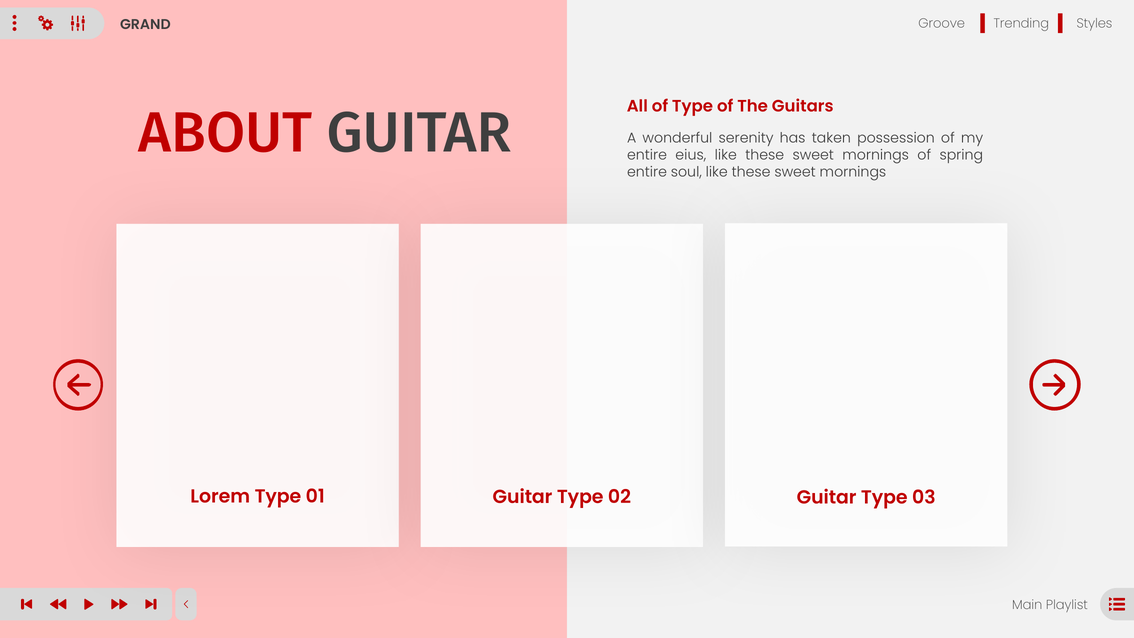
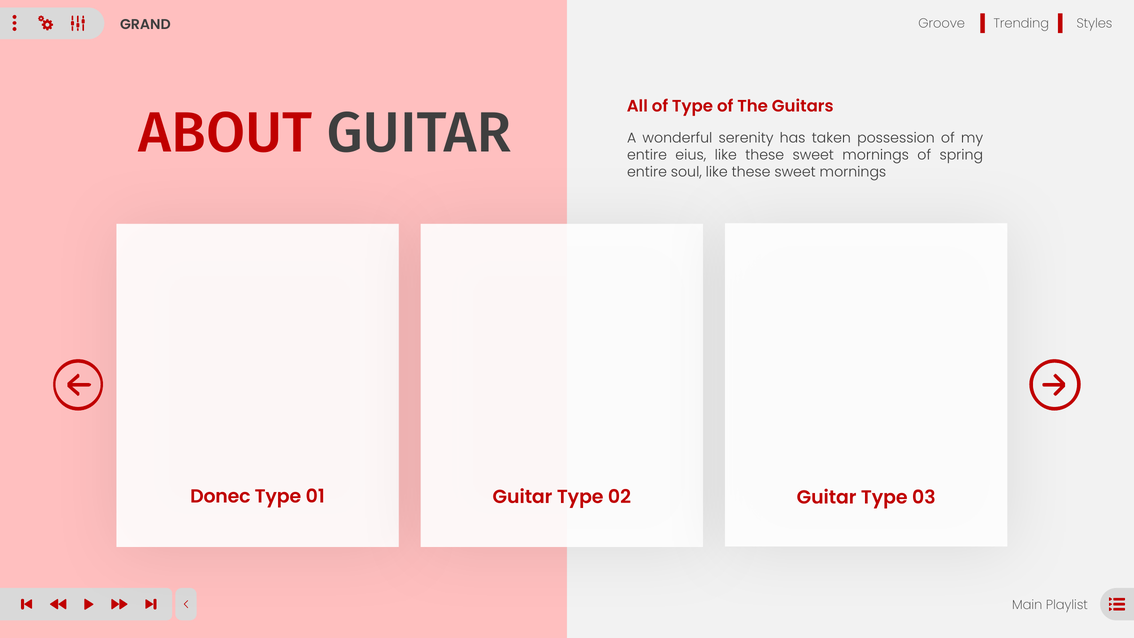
Lorem: Lorem -> Donec (220, 496)
